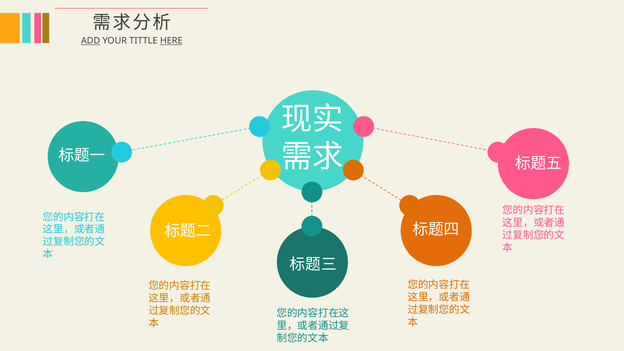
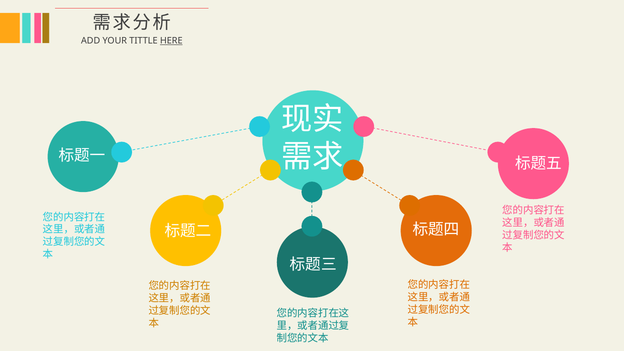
ADD underline: present -> none (91, 41)
